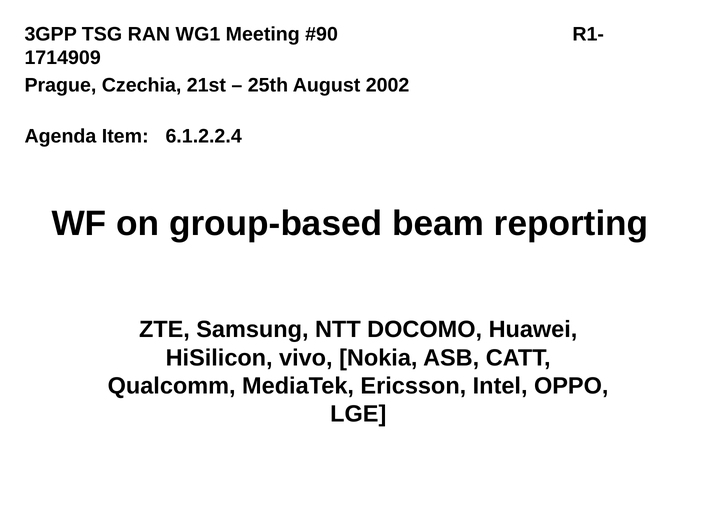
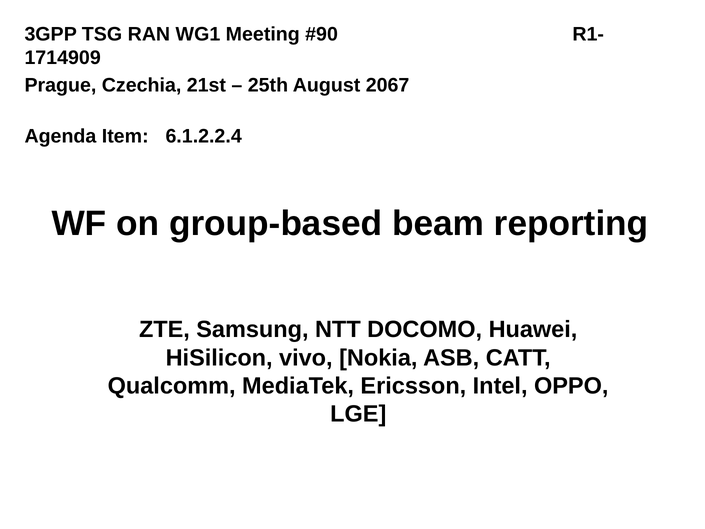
2002: 2002 -> 2067 (388, 85)
